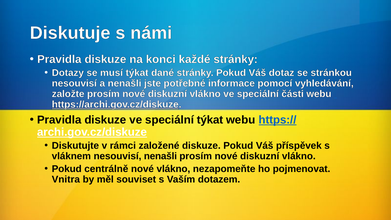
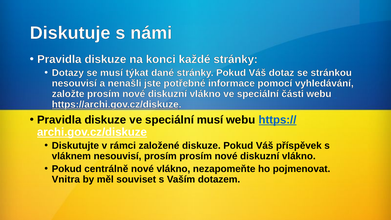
speciální týkat: týkat -> musí (210, 120)
nesouvisí nenašli: nenašli -> prosím (160, 156)
